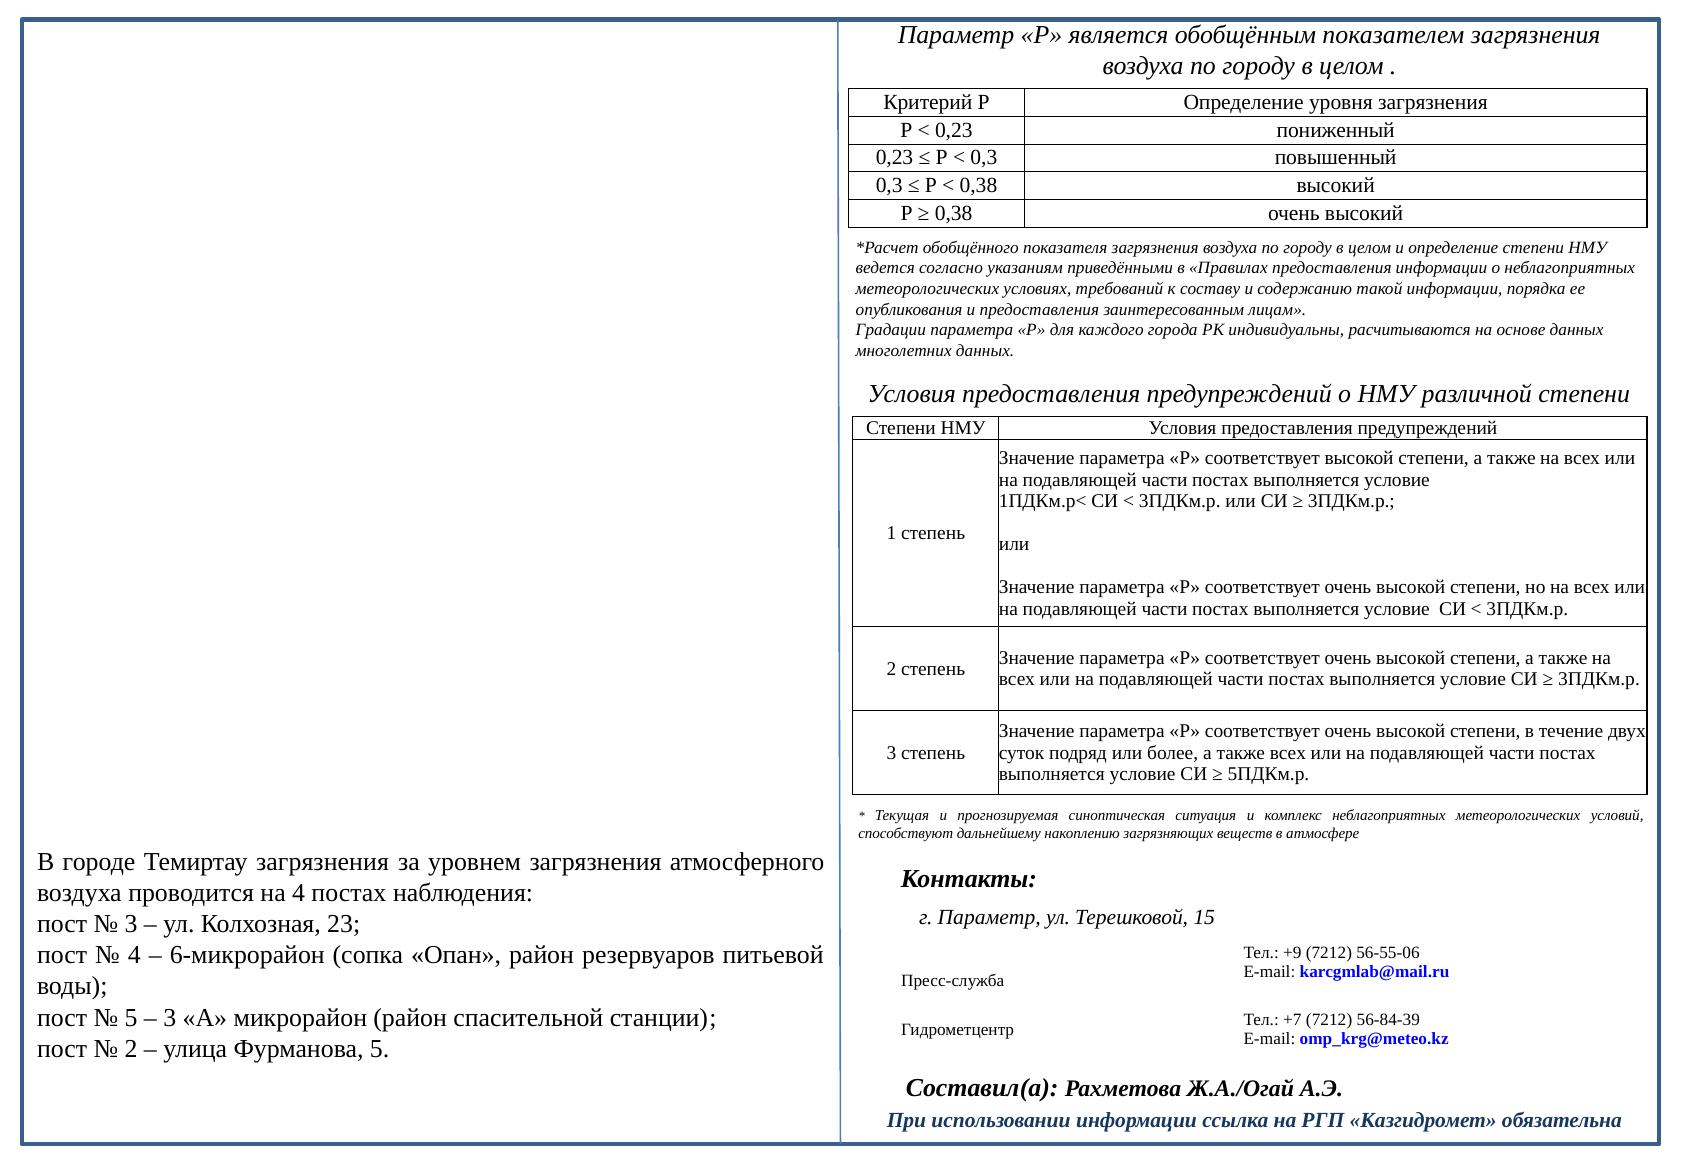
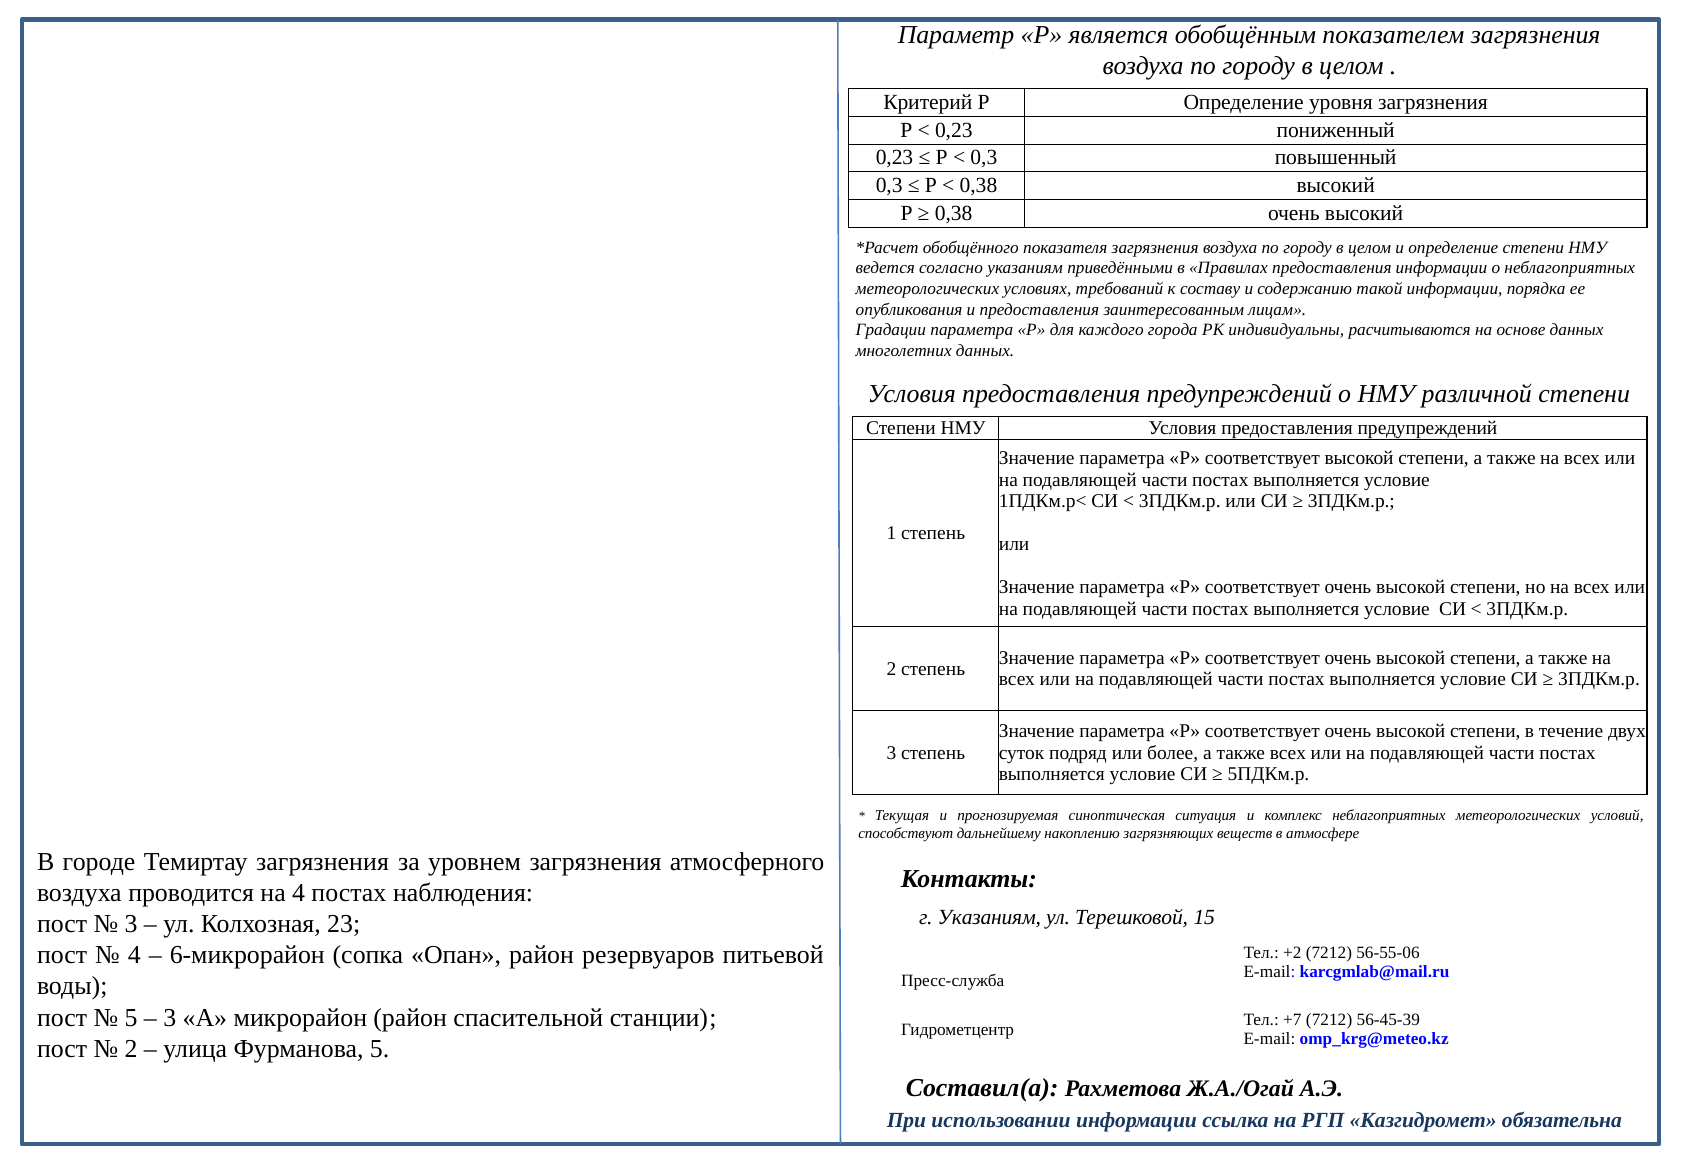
г Параметр: Параметр -> Указаниям (989, 917)
+9: +9 -> +2 (1292, 952)
56-84-39: 56-84-39 -> 56-45-39 (1388, 1020)
